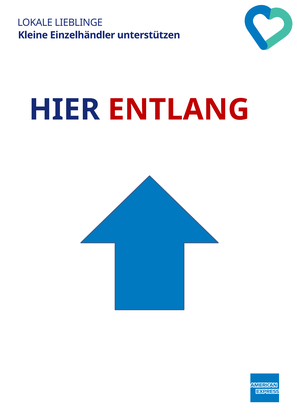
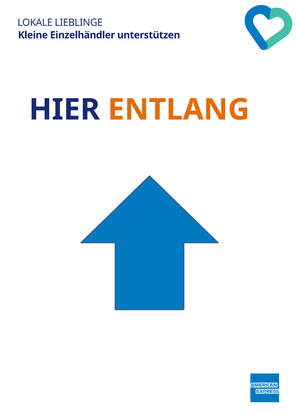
ENTLANG colour: red -> orange (179, 110)
